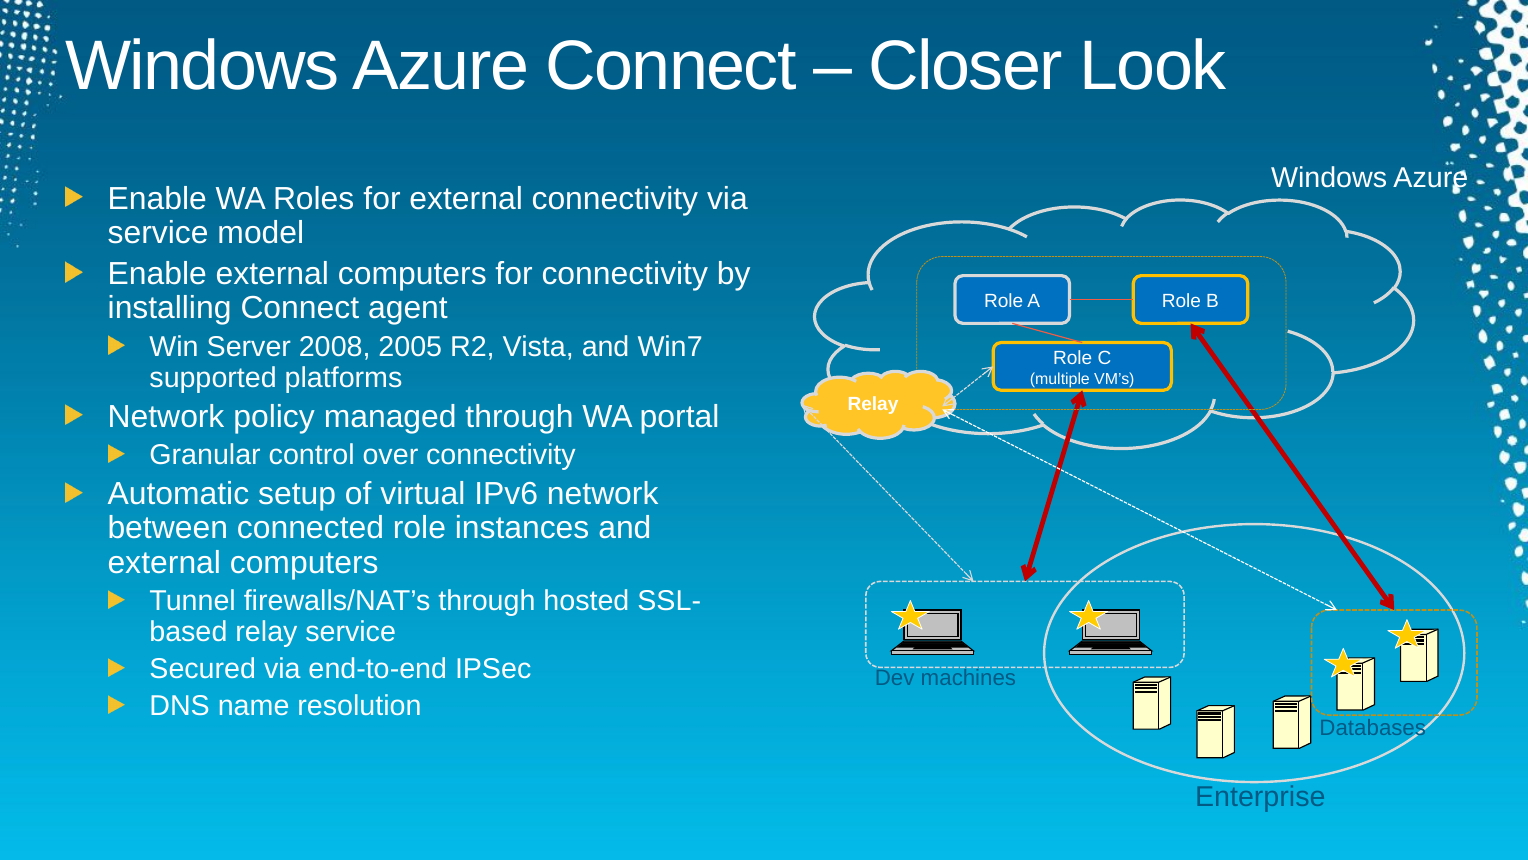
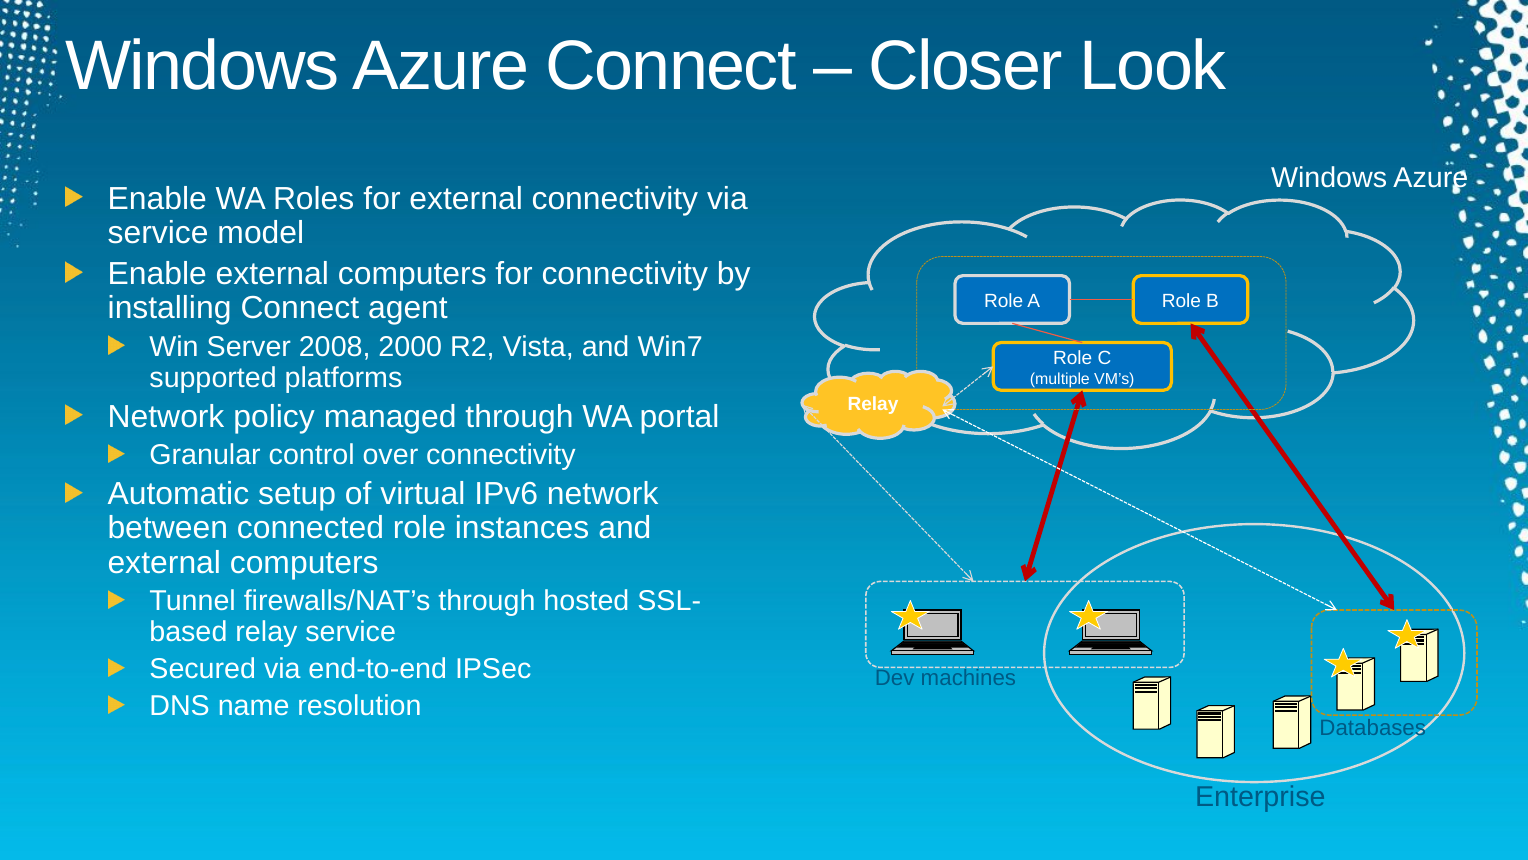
2005: 2005 -> 2000 (410, 346)
